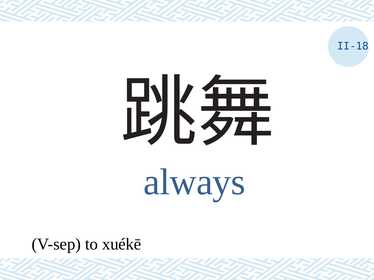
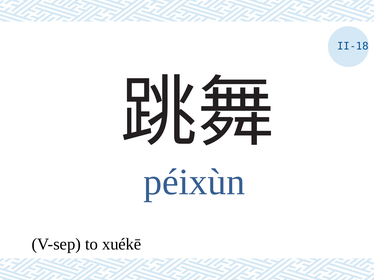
always: always -> péixùn (194, 182)
